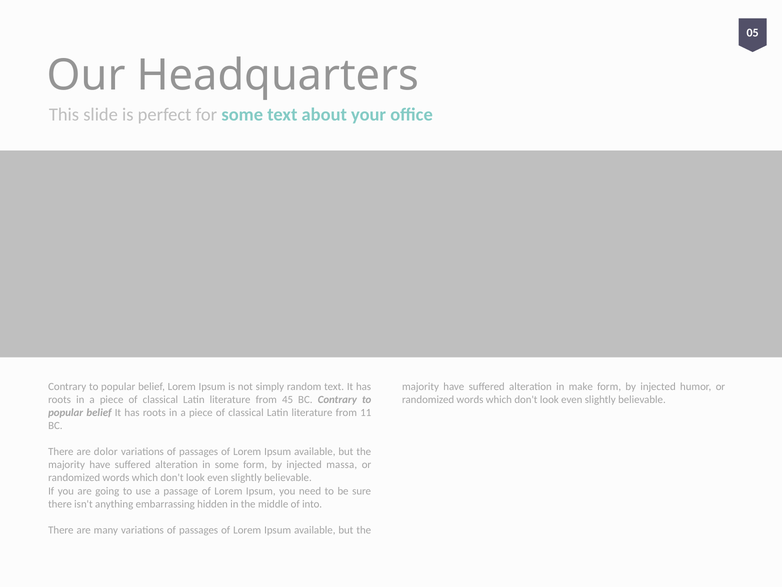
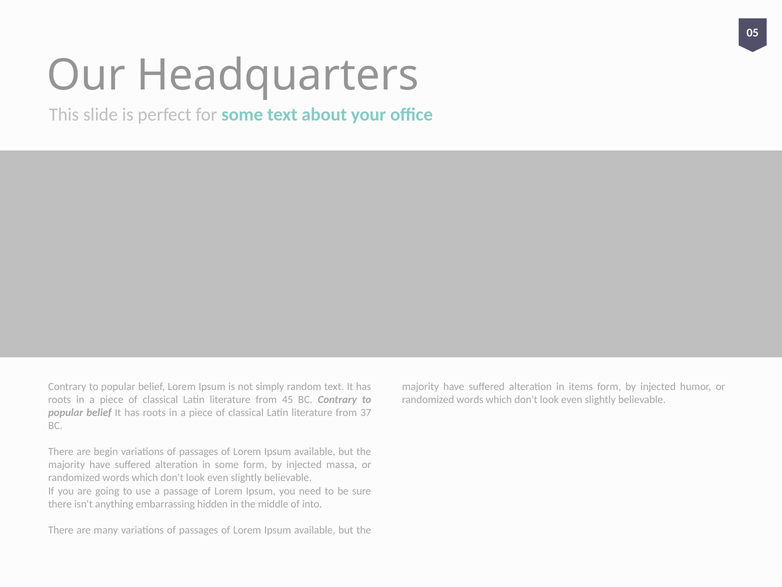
make: make -> items (581, 386)
11: 11 -> 37 (366, 412)
dolor: dolor -> begin (106, 451)
